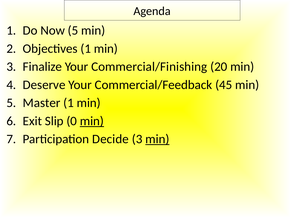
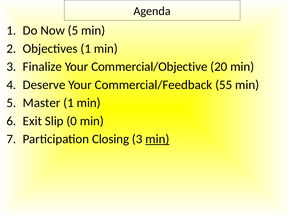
Commercial/Finishing: Commercial/Finishing -> Commercial/Objective (149, 67)
45: 45 -> 55 (224, 85)
min underline: present -> none (92, 121)
Decide: Decide -> Closing (111, 139)
